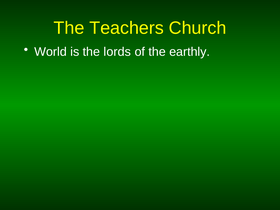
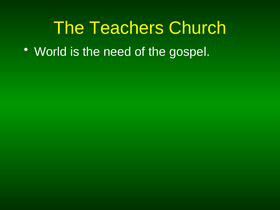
lords: lords -> need (117, 52)
earthly: earthly -> gospel (190, 52)
